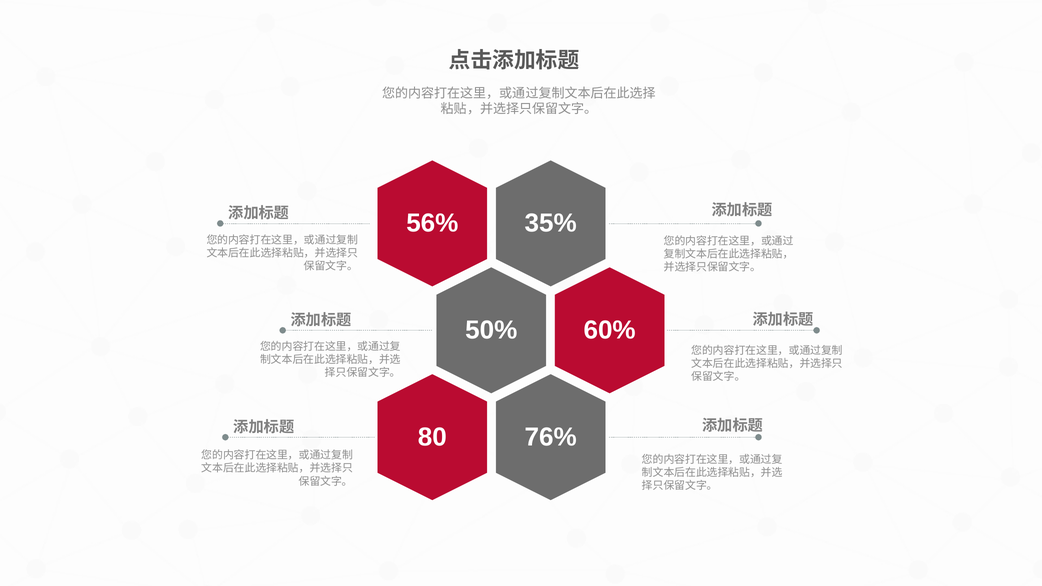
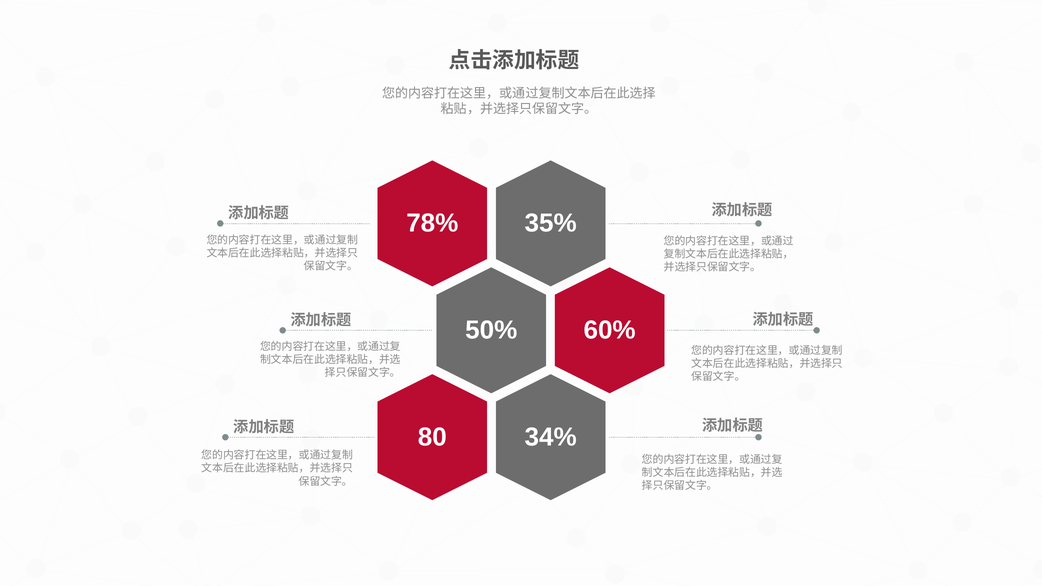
56%: 56% -> 78% (432, 223)
76%: 76% -> 34% (551, 437)
